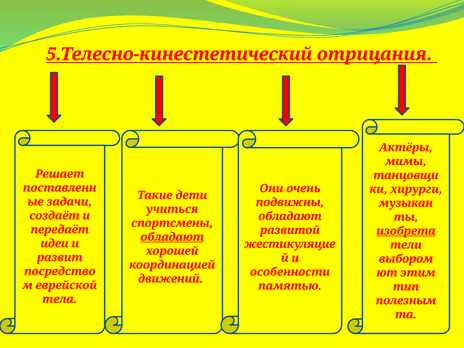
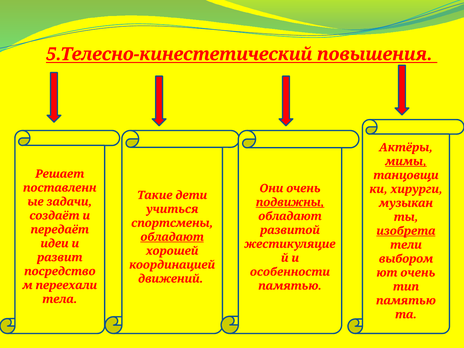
отрицания: отрицания -> повышения (375, 54)
мимы underline: none -> present (406, 161)
подвижны underline: none -> present (290, 202)
ют этим: этим -> очень (418, 273)
еврейской: еврейской -> переехали (66, 285)
полезным: полезным -> памятью (406, 301)
